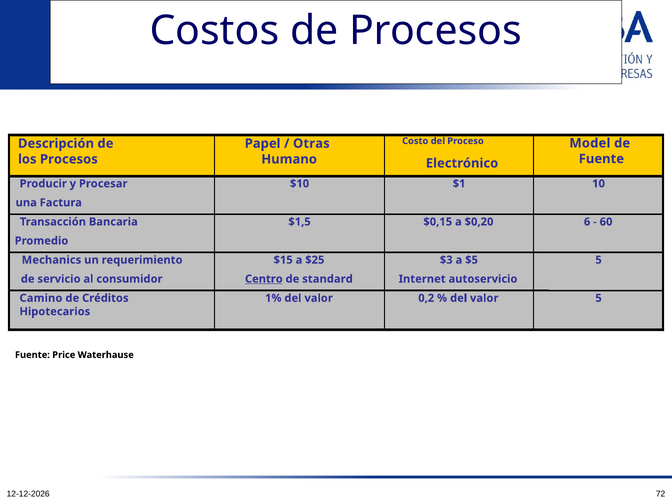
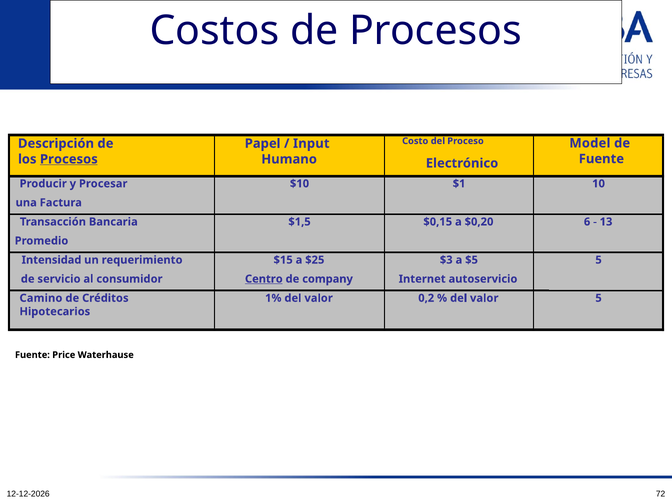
Otras: Otras -> Input (311, 143)
Procesos underline: none -> present (69, 159)
60: 60 -> 13 (606, 222)
Mechanics: Mechanics -> Intensidad (52, 260)
standard: standard -> company (328, 279)
